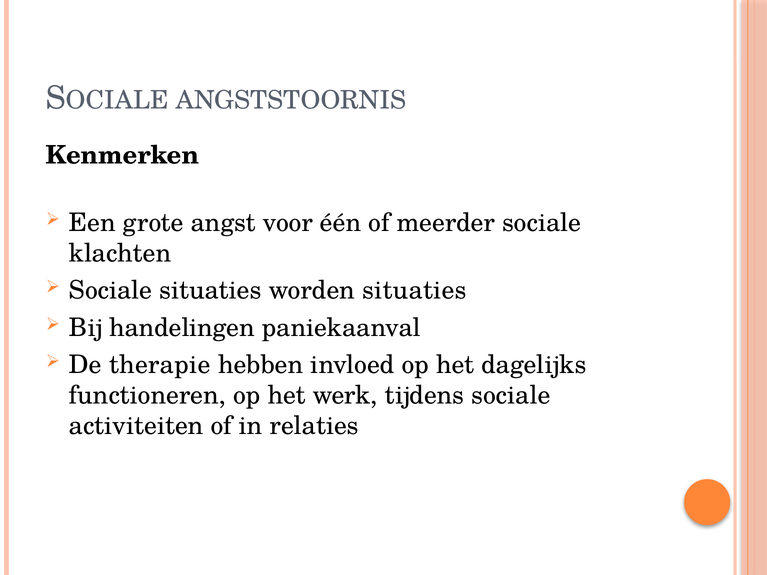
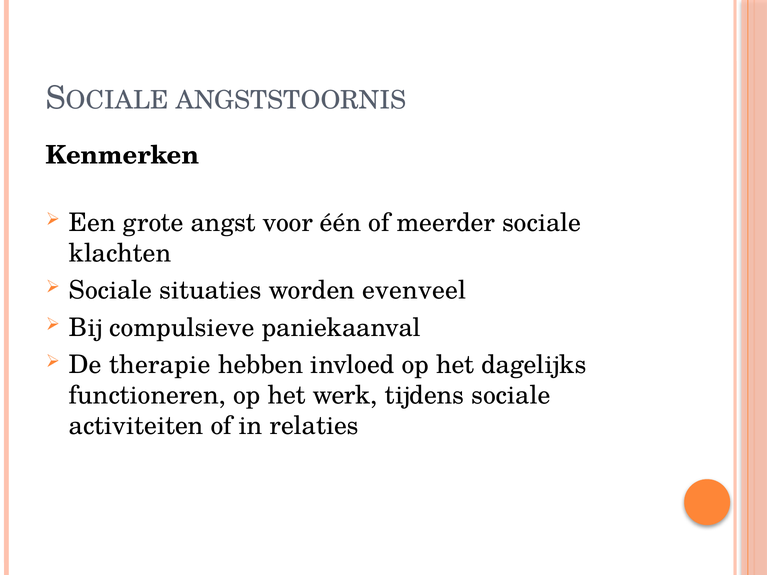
worden situaties: situaties -> evenveel (414, 291)
handelingen: handelingen -> compulsieve (182, 328)
